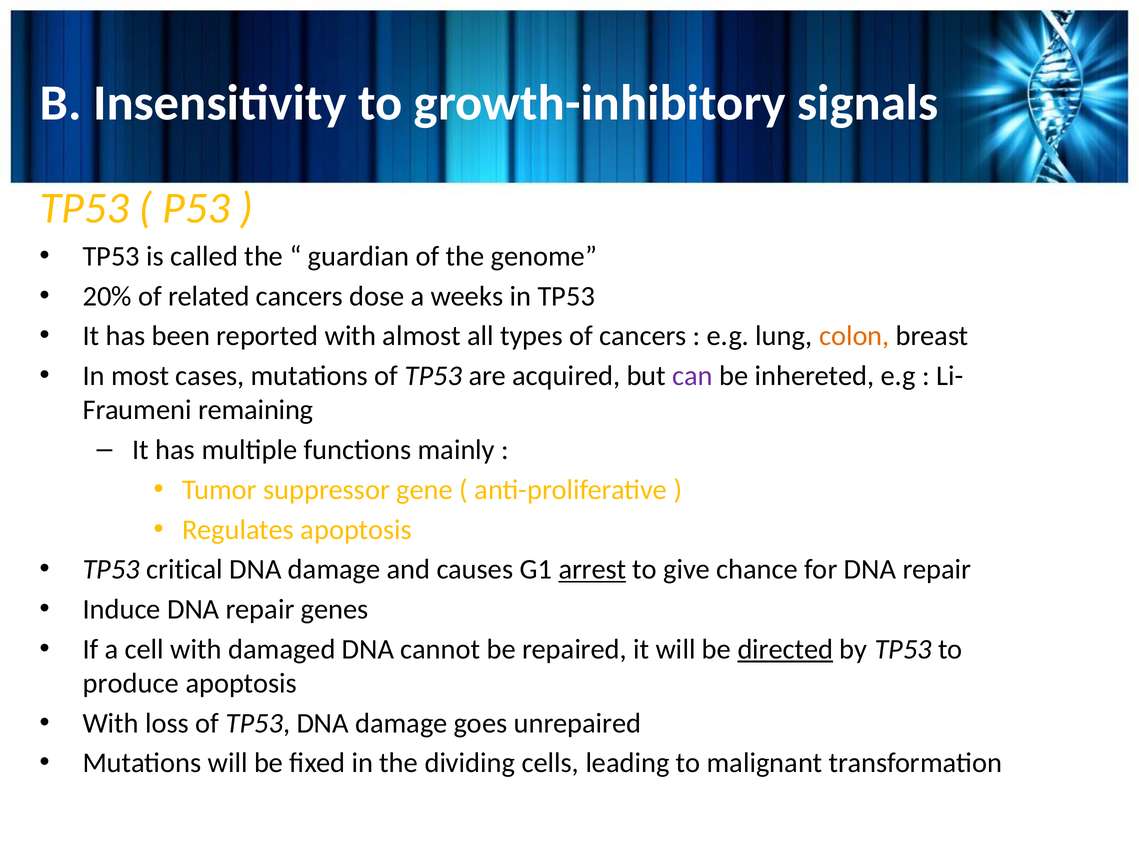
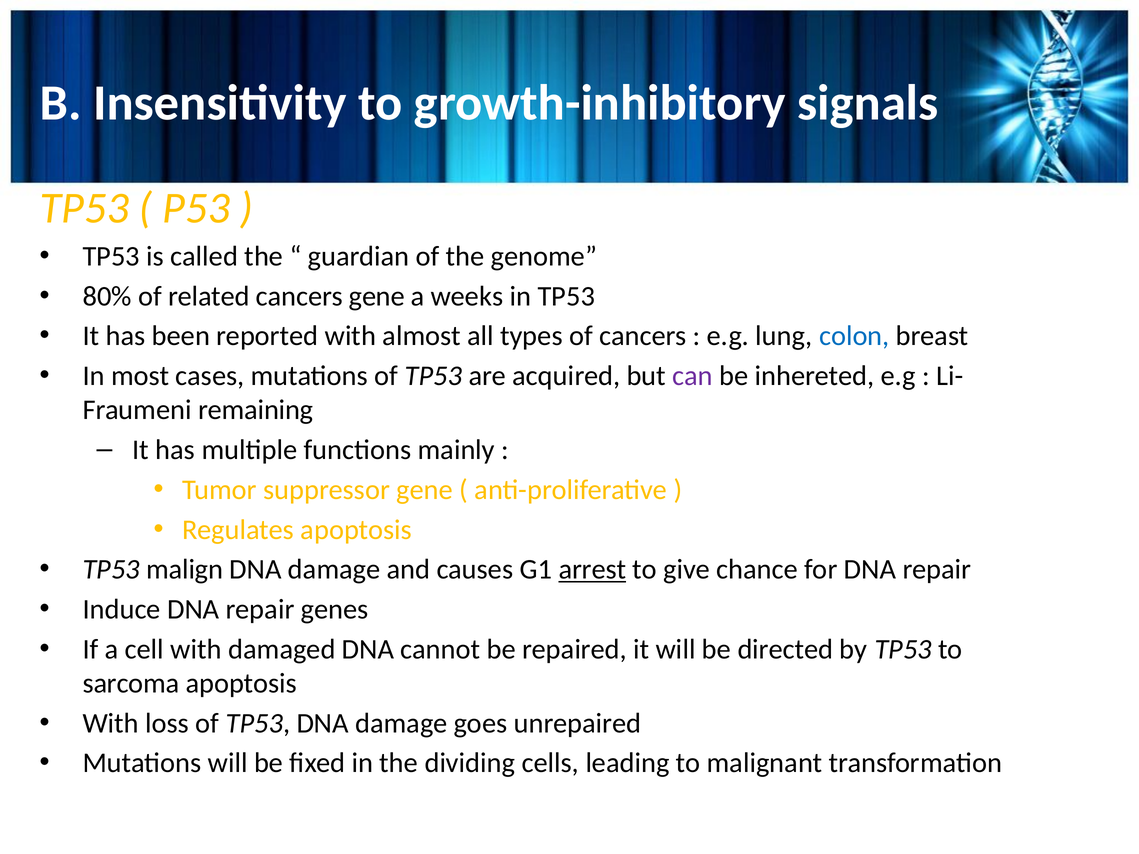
20%: 20% -> 80% (107, 296)
cancers dose: dose -> gene (377, 296)
colon colour: orange -> blue (854, 336)
critical: critical -> malign (185, 570)
directed underline: present -> none (785, 649)
produce: produce -> sarcoma (131, 684)
